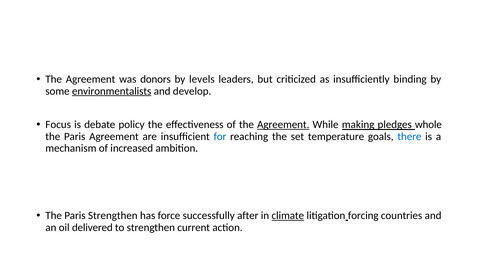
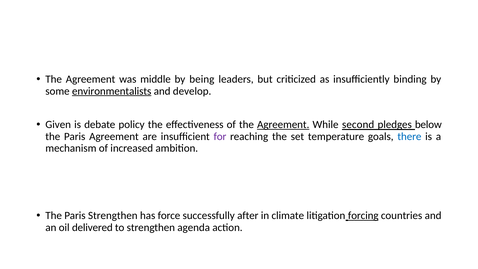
donors: donors -> middle (156, 79)
levels: levels -> being (202, 79)
Focus: Focus -> Given (58, 125)
making: making -> second (358, 125)
whole: whole -> below (428, 125)
for colour: blue -> purple (220, 136)
climate underline: present -> none (288, 215)
forcing underline: none -> present (363, 215)
current: current -> agenda (194, 227)
